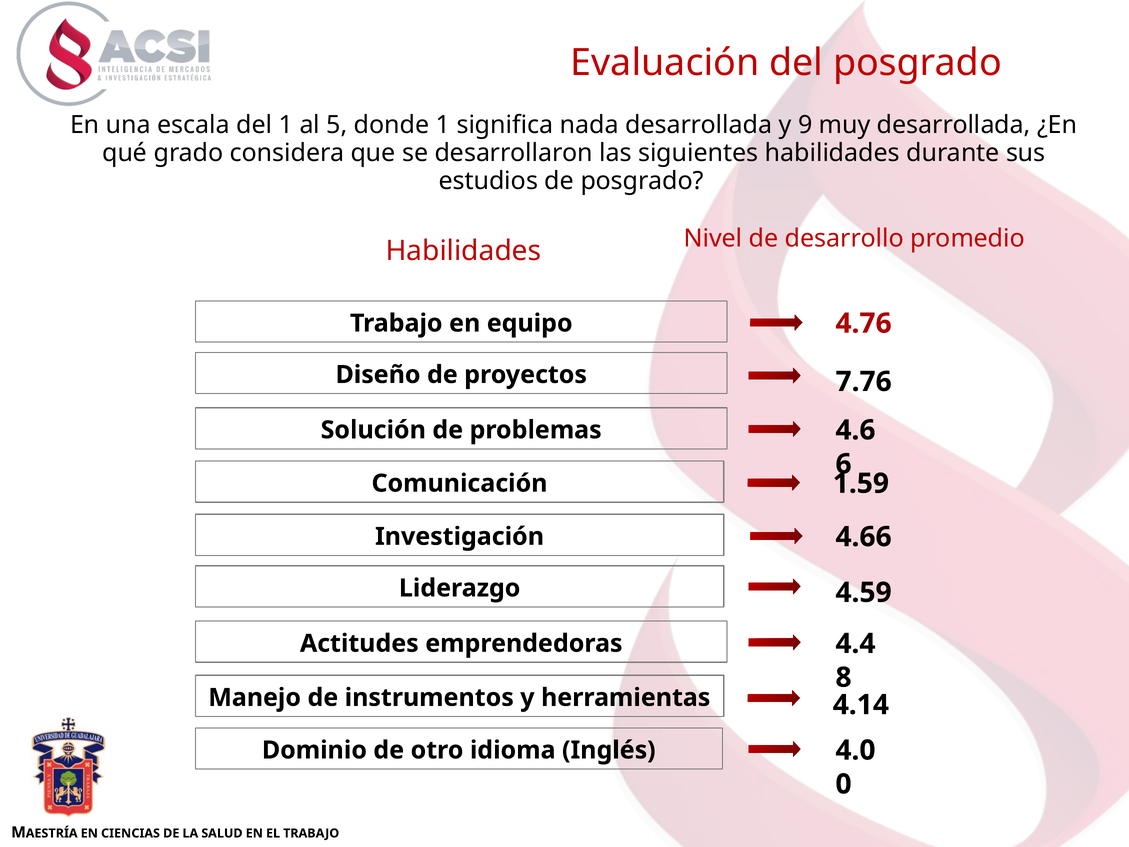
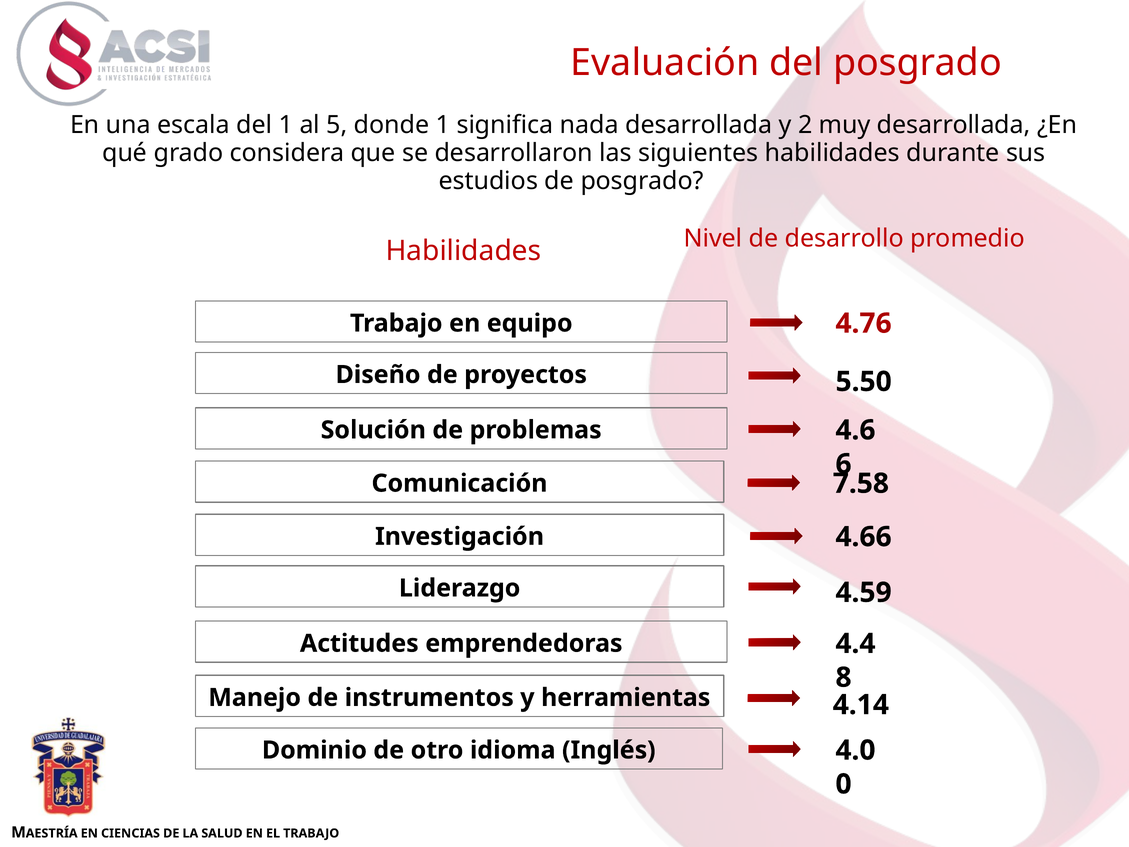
9: 9 -> 2 (805, 125)
7.76: 7.76 -> 5.50 (864, 382)
1.59: 1.59 -> 7.58 (861, 483)
